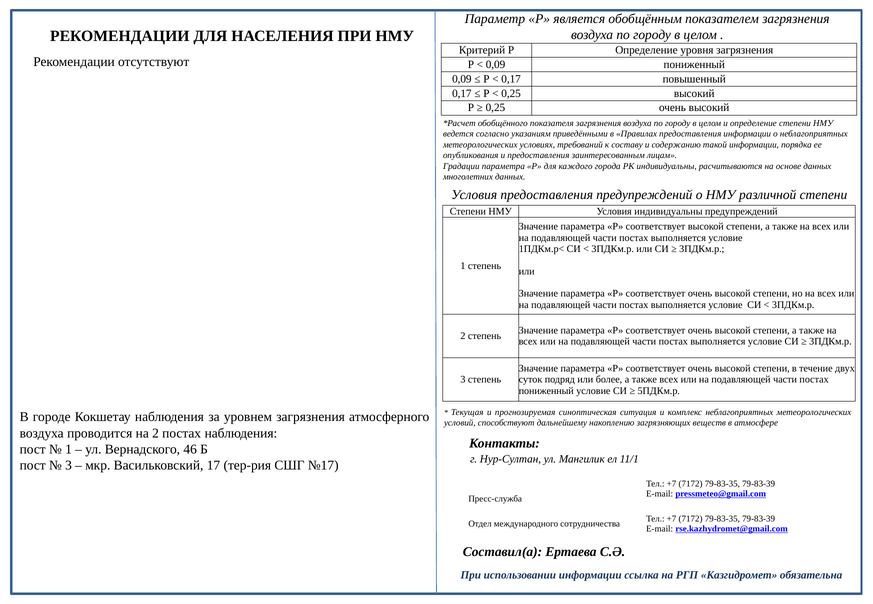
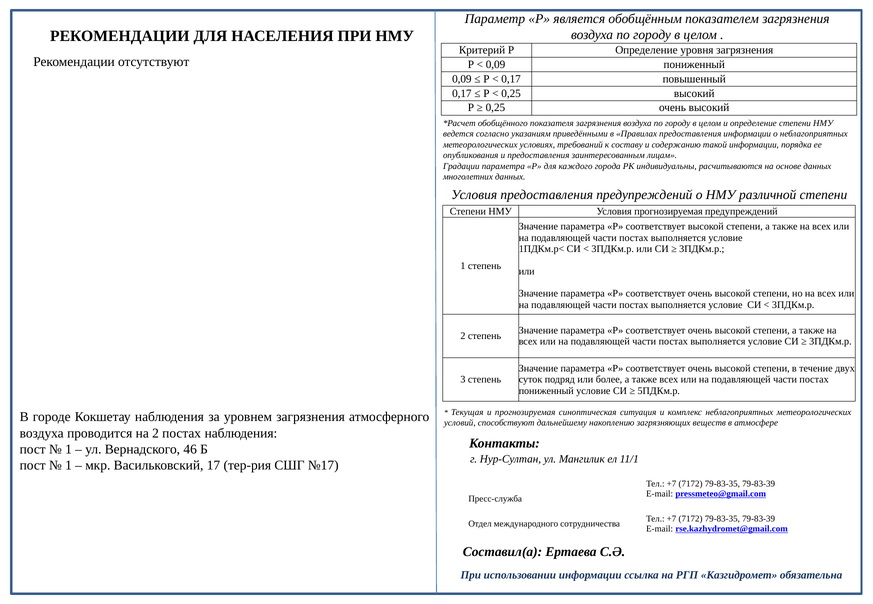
Условия индивидуальны: индивидуальны -> прогнозируемая (668, 211)
3: 3 -> 1 (69, 466)
